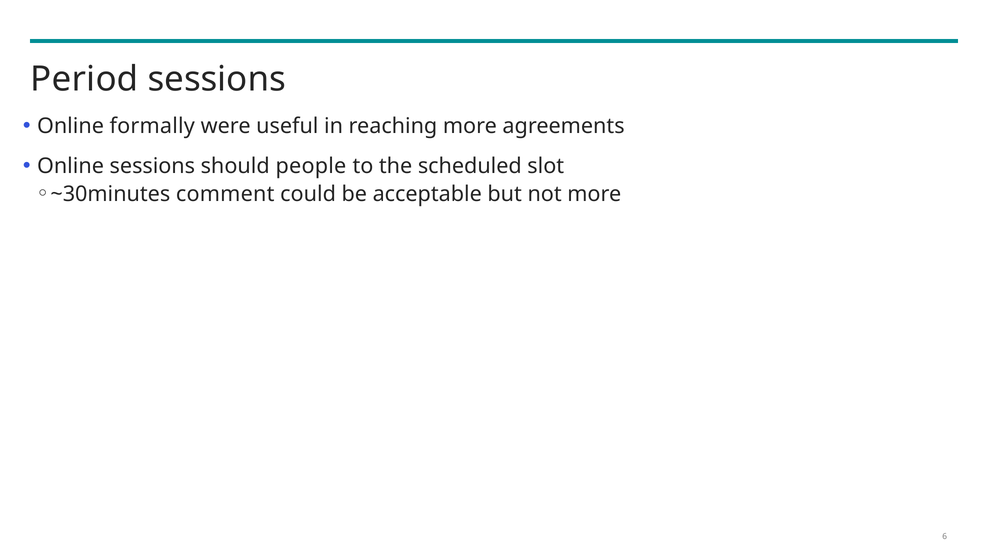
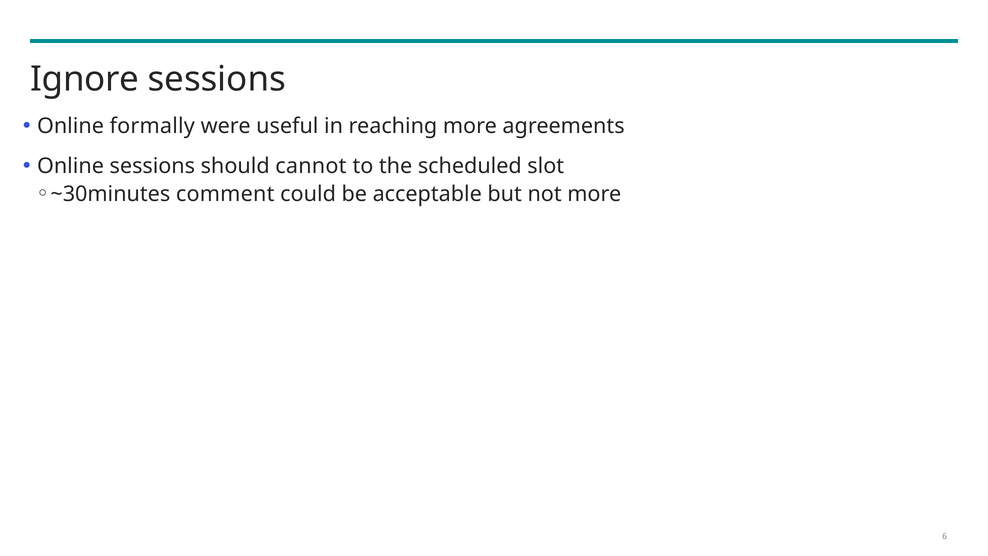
Period: Period -> Ignore (85, 79)
people: people -> cannot (311, 166)
